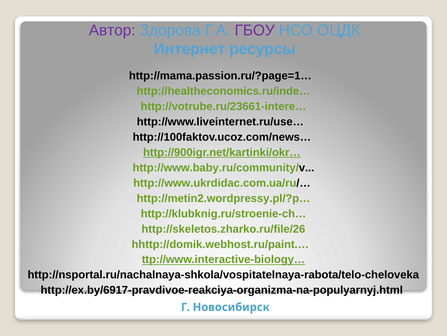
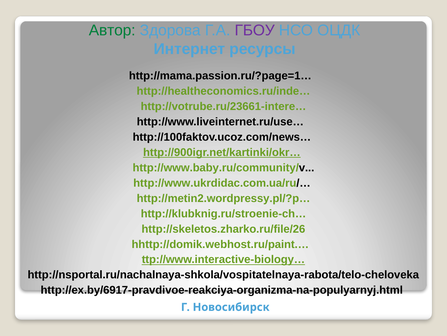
Автор colour: purple -> green (112, 30)
